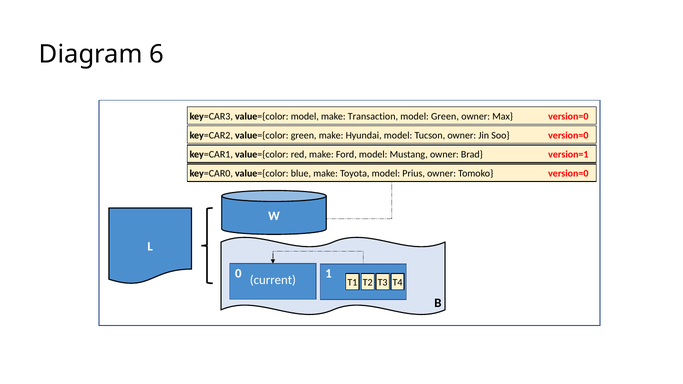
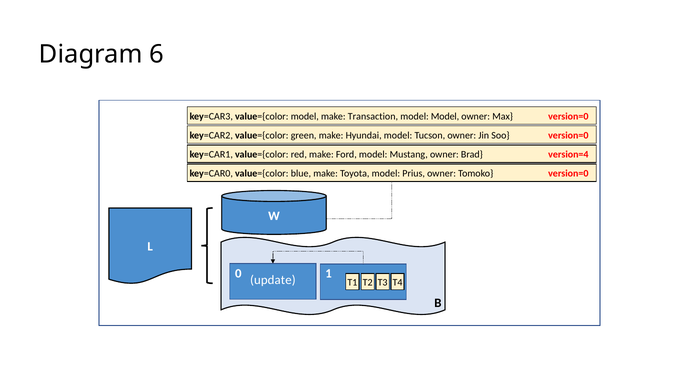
model Green: Green -> Model (445, 116)
version=1: version=1 -> version=4 (568, 154)
current: current -> update (273, 280)
